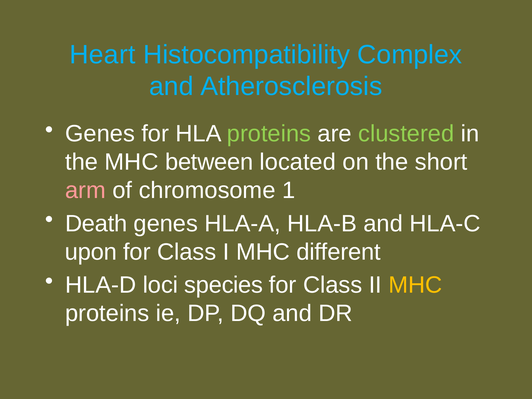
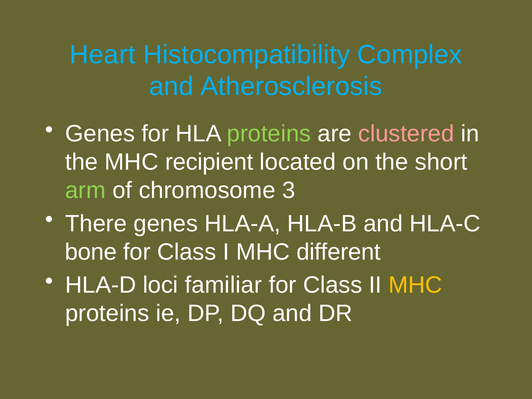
clustered colour: light green -> pink (406, 134)
between: between -> recipient (209, 162)
arm colour: pink -> light green (86, 191)
1: 1 -> 3 (289, 191)
Death: Death -> There (96, 224)
upon: upon -> bone (91, 252)
species: species -> familiar (223, 285)
